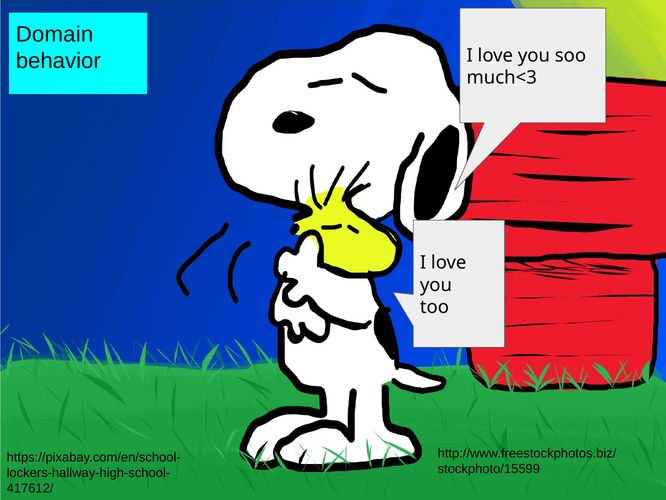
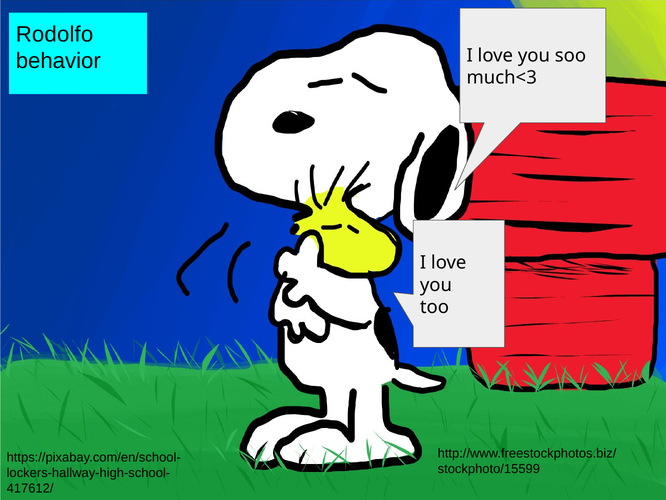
Domain: Domain -> Rodolfo (55, 34)
